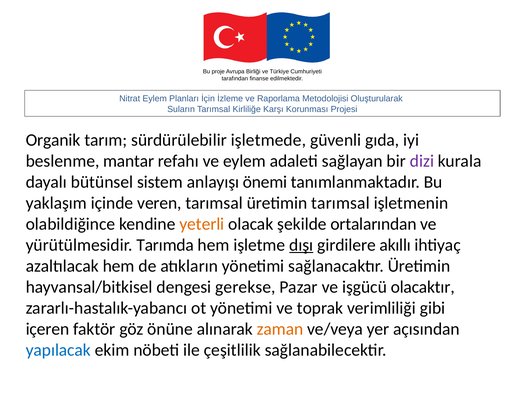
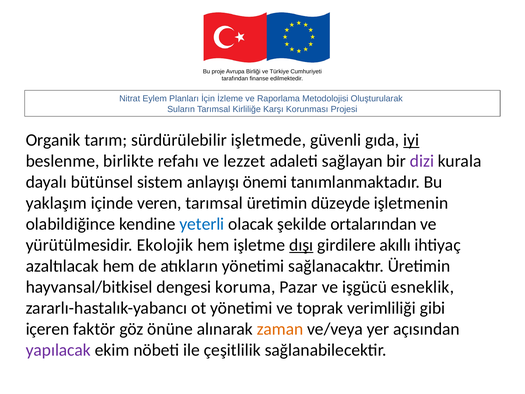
iyi underline: none -> present (411, 140)
mantar: mantar -> birlikte (129, 161)
ve eylem: eylem -> lezzet (244, 161)
üretimin tarımsal: tarımsal -> düzeyde (341, 203)
yeterli colour: orange -> blue (202, 224)
Tarımda: Tarımda -> Ekolojik (165, 245)
gerekse: gerekse -> koruma (245, 287)
olacaktır: olacaktır -> esneklik (423, 287)
yapılacak colour: blue -> purple (58, 350)
